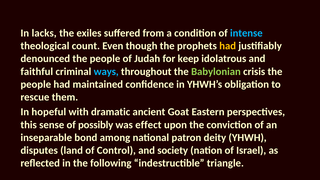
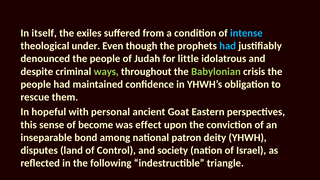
lacks: lacks -> itself (44, 33)
count: count -> under (86, 46)
had colour: yellow -> light blue (228, 46)
keep: keep -> little (188, 59)
faithful: faithful -> despite (37, 72)
ways colour: light blue -> light green (106, 72)
dramatic: dramatic -> personal (111, 112)
possibly: possibly -> become (96, 125)
